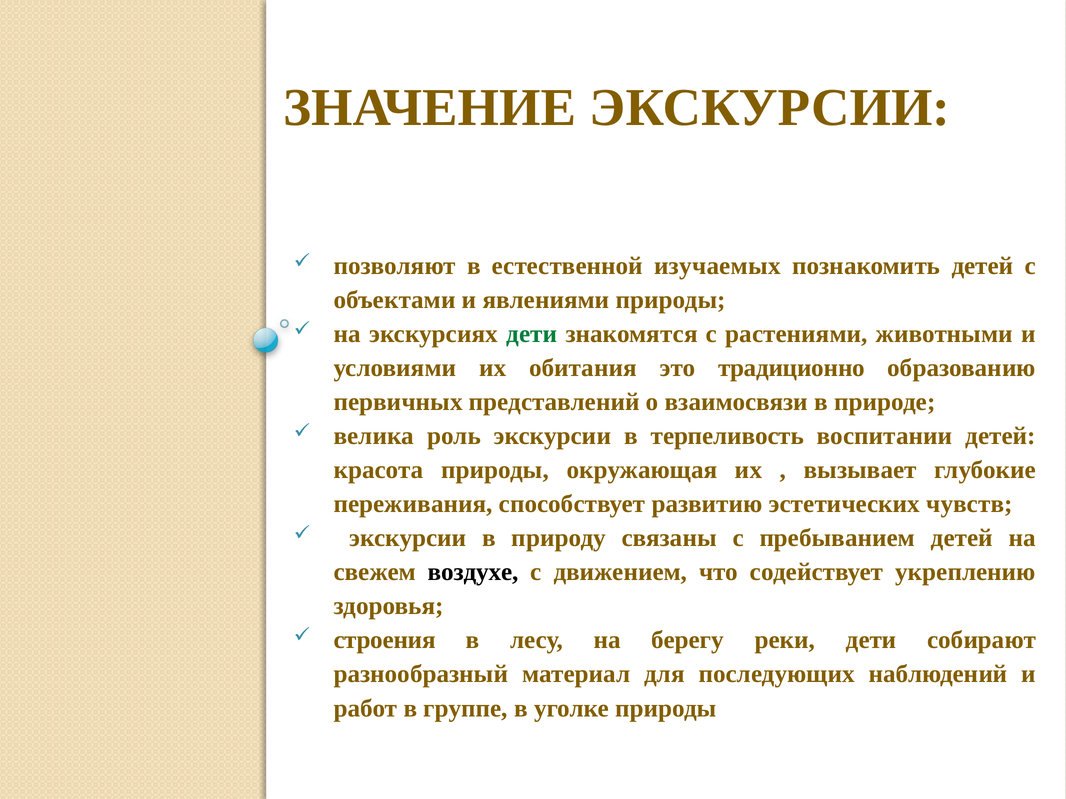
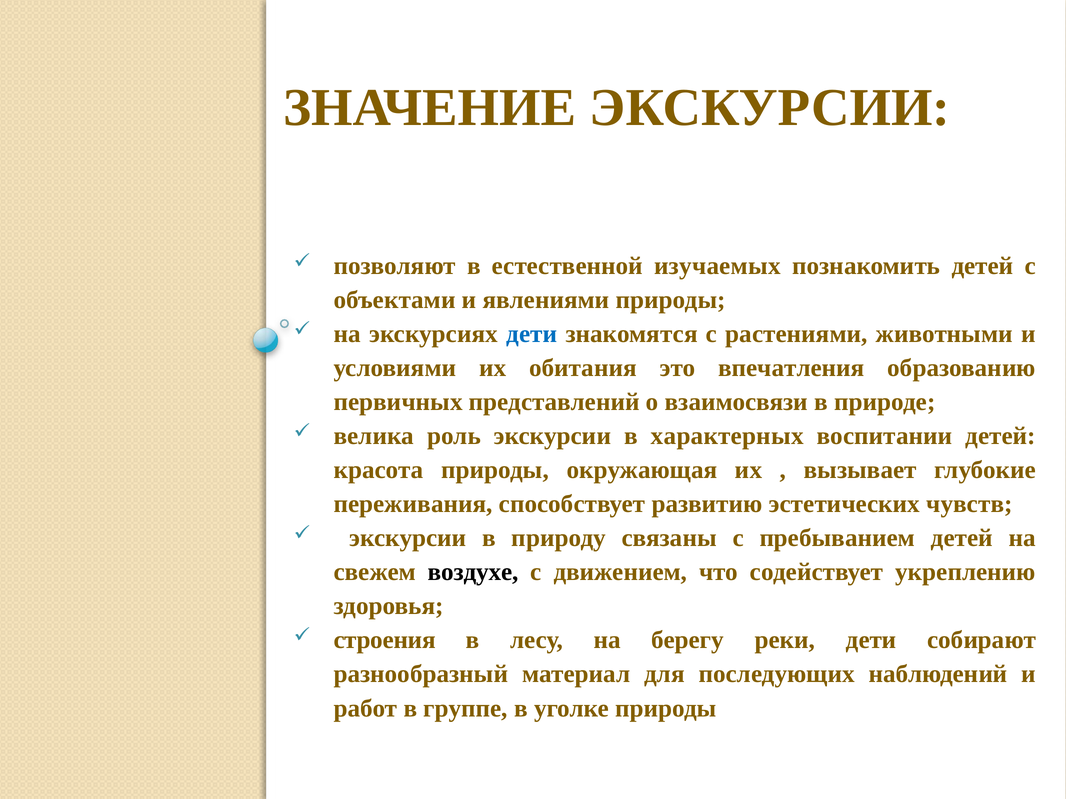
дети colour: green -> blue (532, 334)
традиционно: традиционно -> впечатления (791, 368)
терпеливость: терпеливость -> характерных (727, 436)
